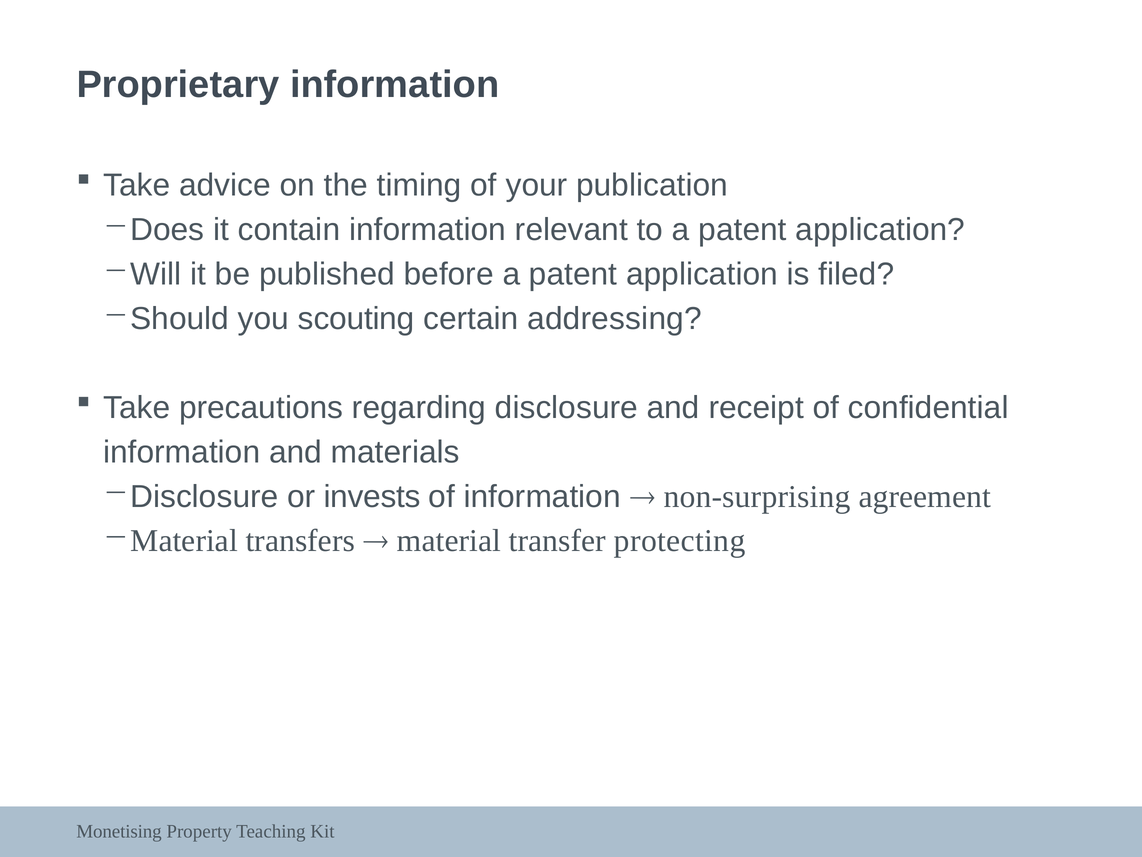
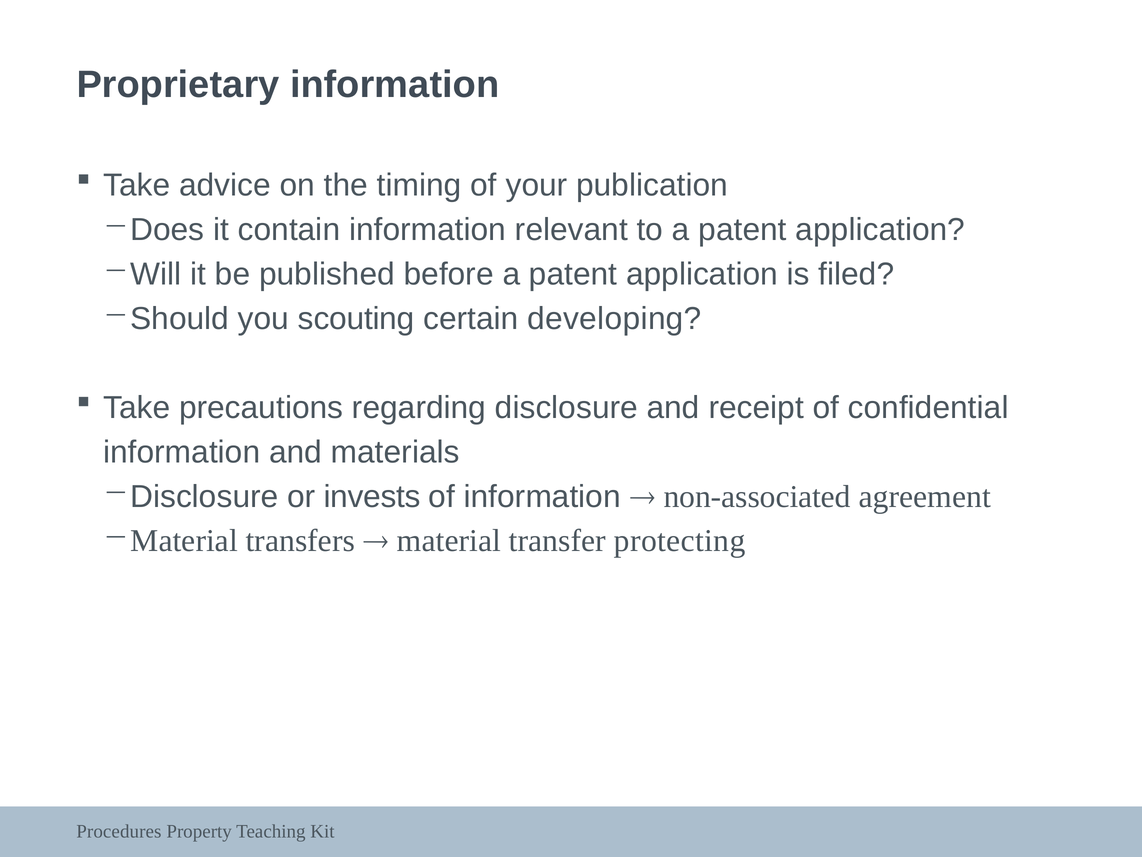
addressing: addressing -> developing (614, 319)
non-surprising: non-surprising -> non-associated (757, 496)
Monetising: Monetising -> Procedures (119, 831)
